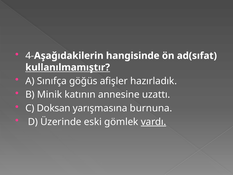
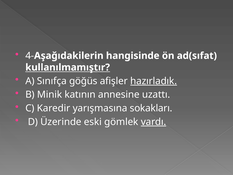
hazırladık underline: none -> present (154, 81)
Doksan: Doksan -> Karedir (54, 108)
burnuna: burnuna -> sokakları (151, 108)
